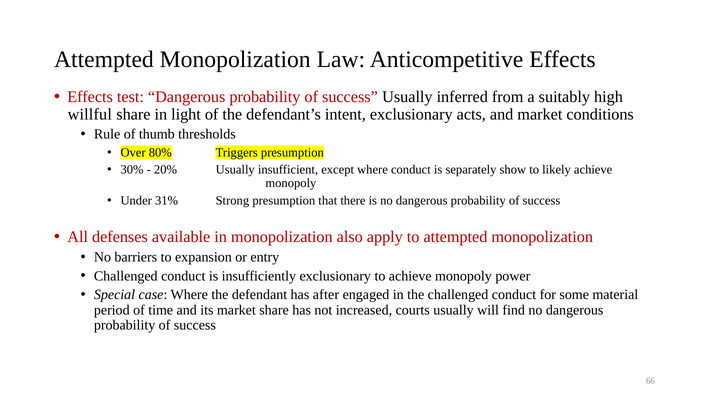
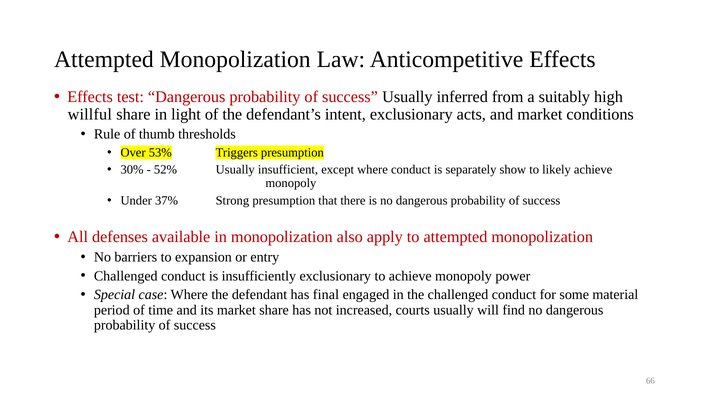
80%: 80% -> 53% (160, 152)
20%: 20% -> 52% (166, 170)
31%: 31% -> 37% (167, 200)
after: after -> final (326, 295)
